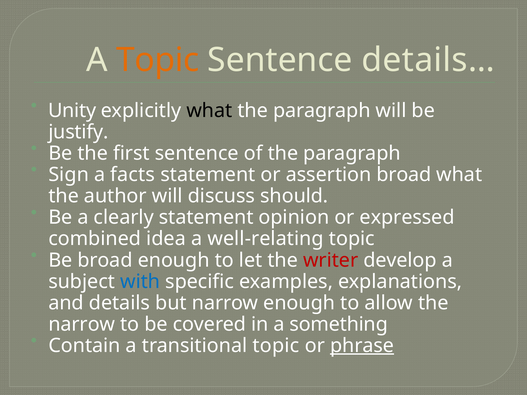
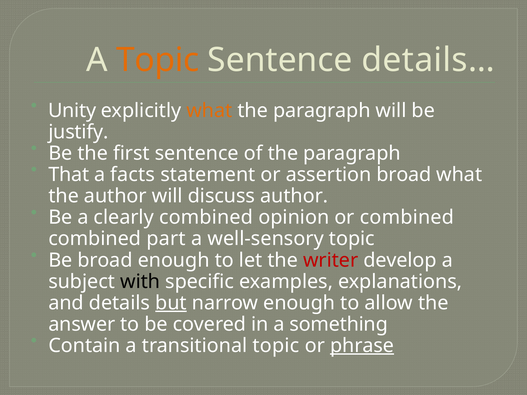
what colour: black -> orange (209, 111)
Sign: Sign -> That (69, 175)
discuss should: should -> author (294, 196)
clearly statement: statement -> combined (206, 218)
or expressed: expressed -> combined (407, 218)
idea: idea -> part (166, 239)
well-relating: well-relating -> well-sensory (266, 239)
with colour: blue -> black (140, 282)
but underline: none -> present (171, 303)
narrow: narrow -> answer (82, 324)
